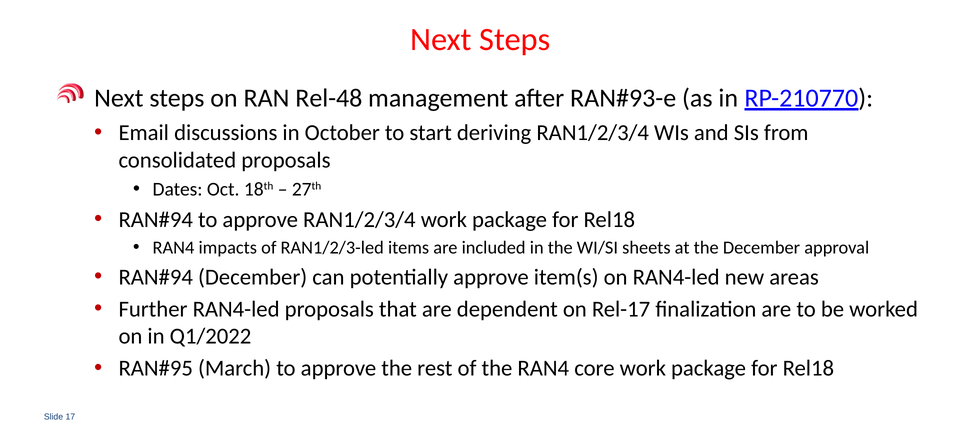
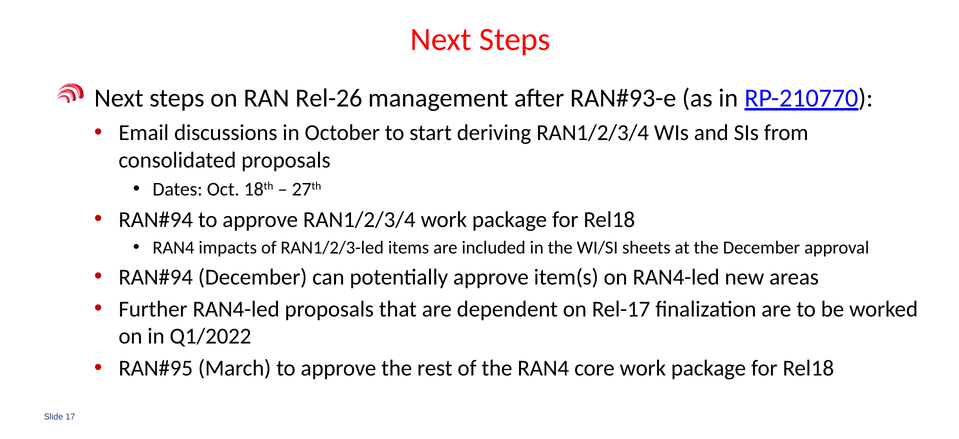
Rel-48: Rel-48 -> Rel-26 (329, 98)
